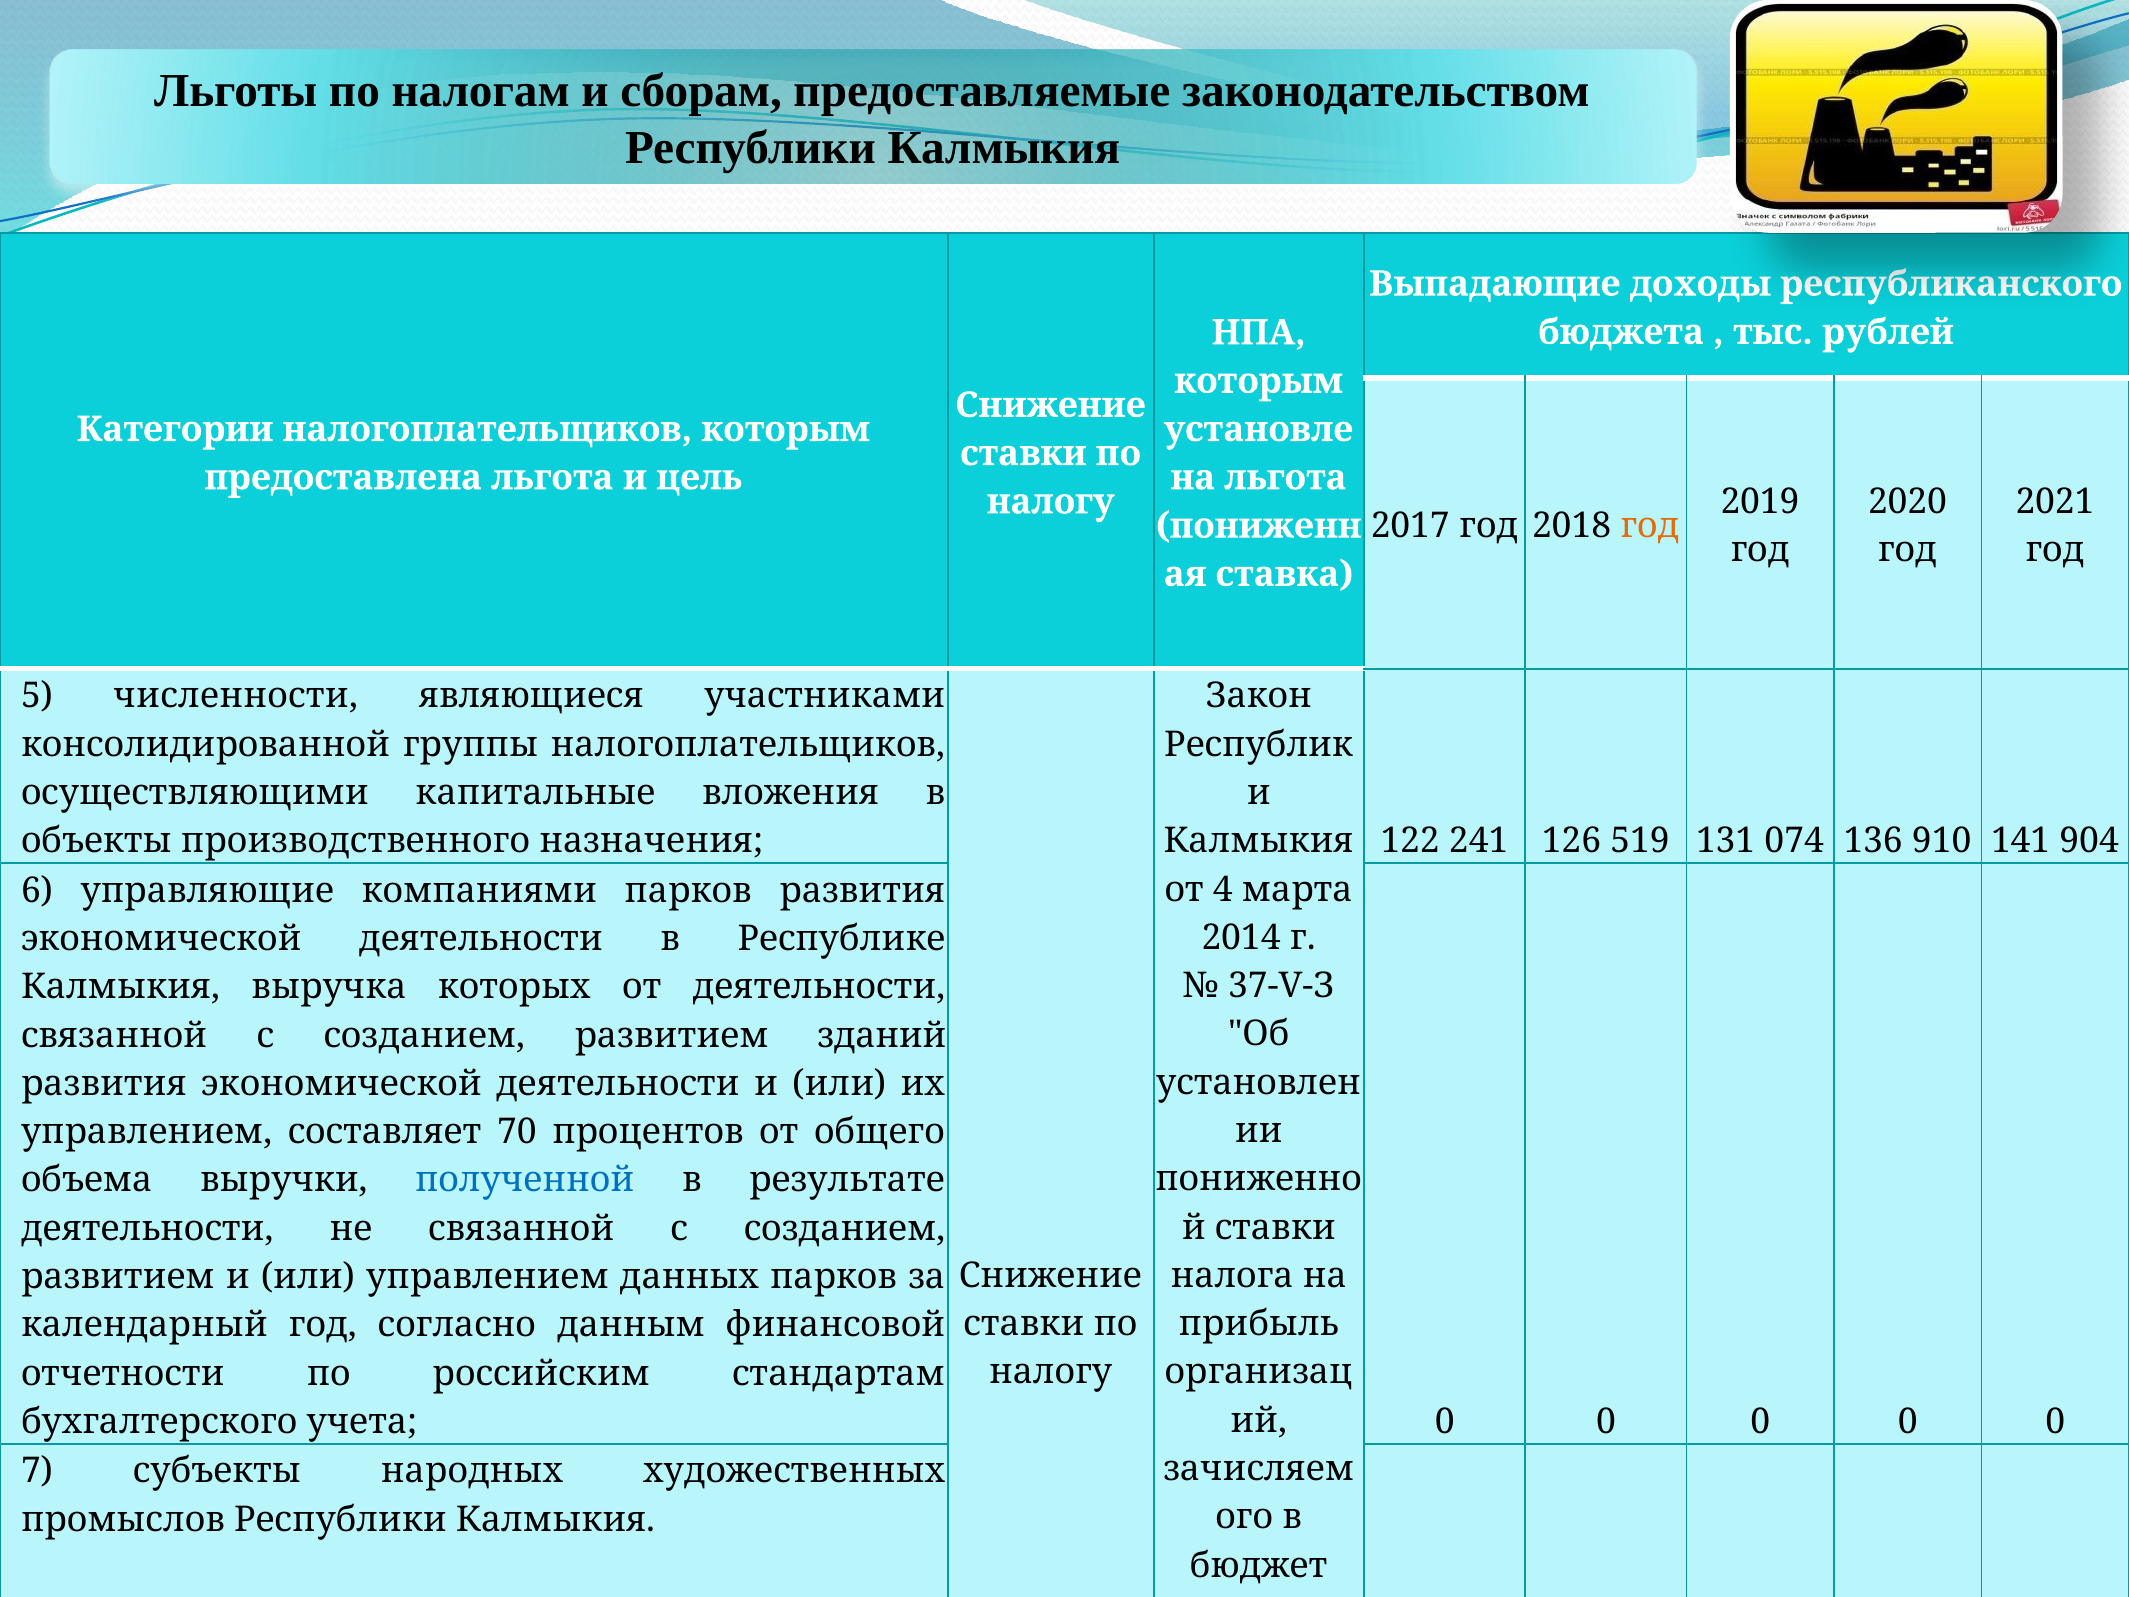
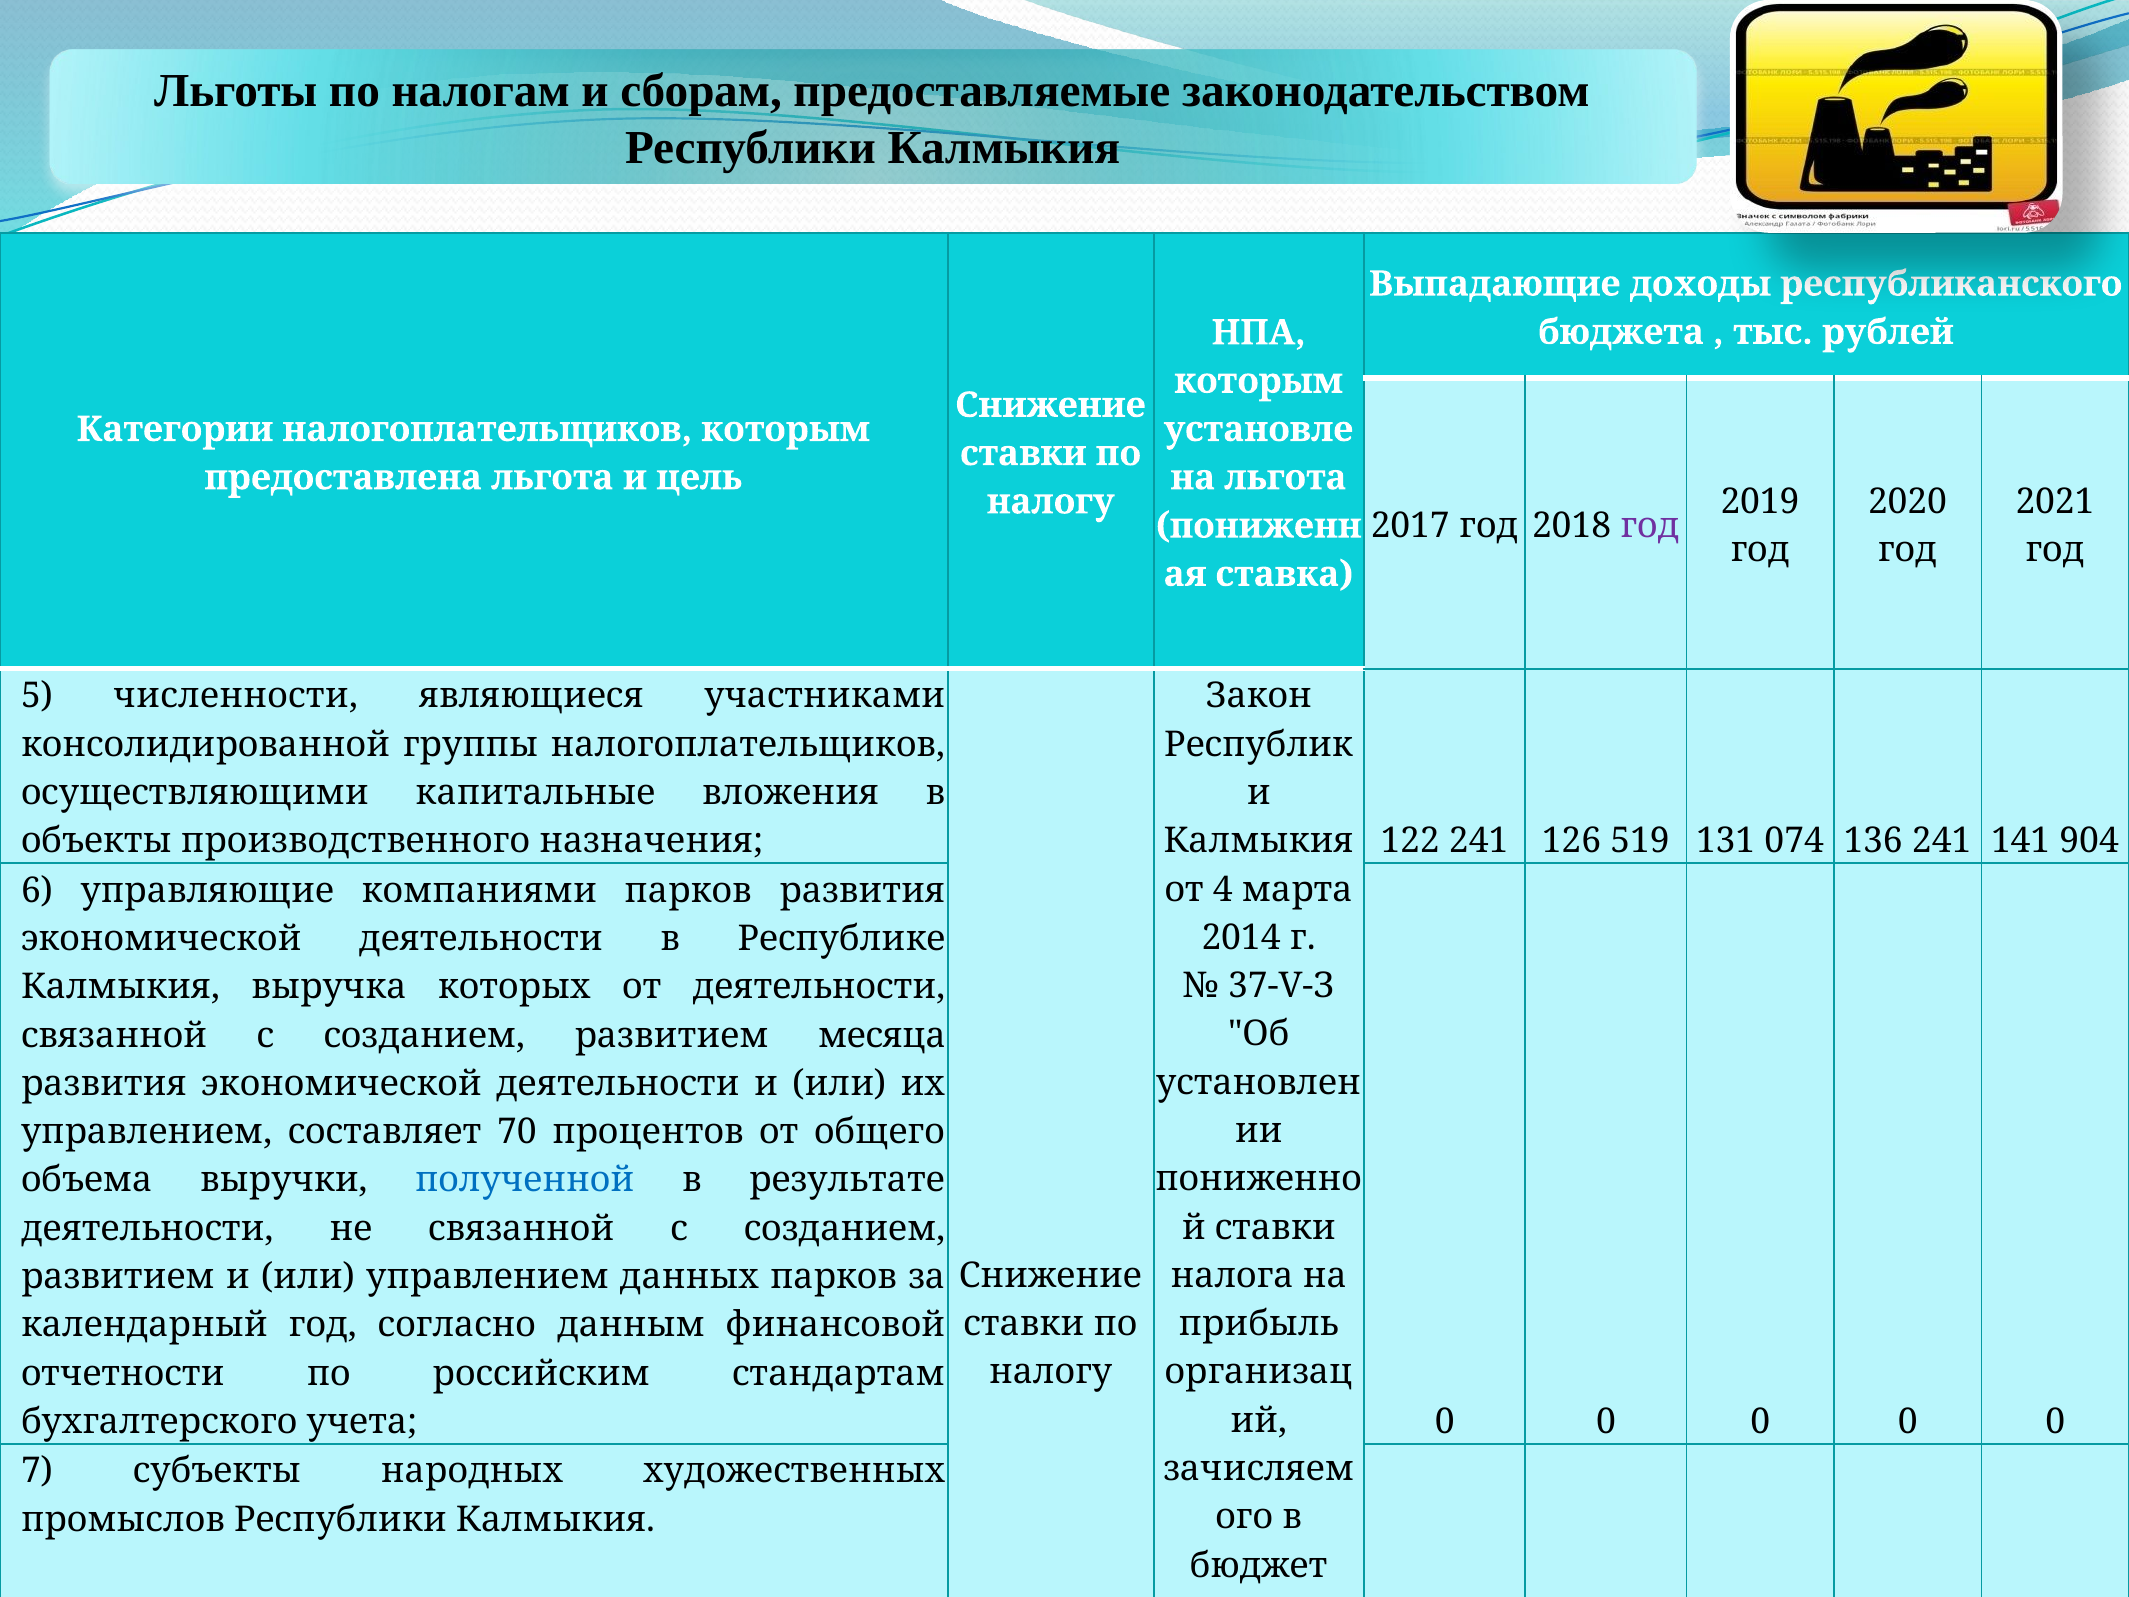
год colour: orange -> purple (1650, 526)
136 910: 910 -> 241 (1942, 841)
зданий: зданий -> месяца (882, 1035)
